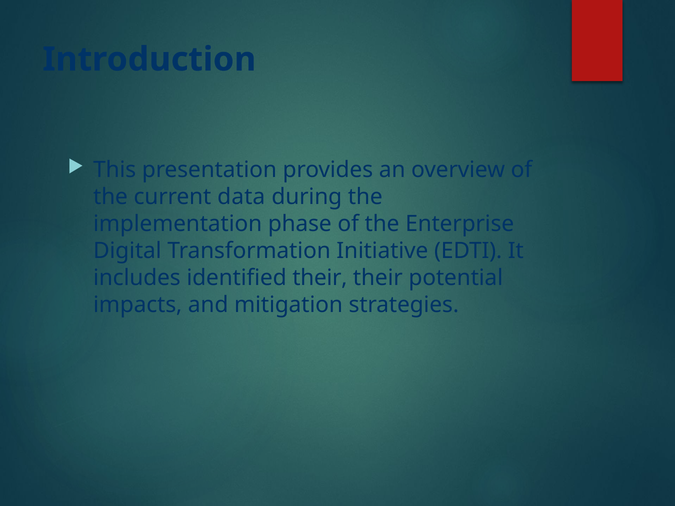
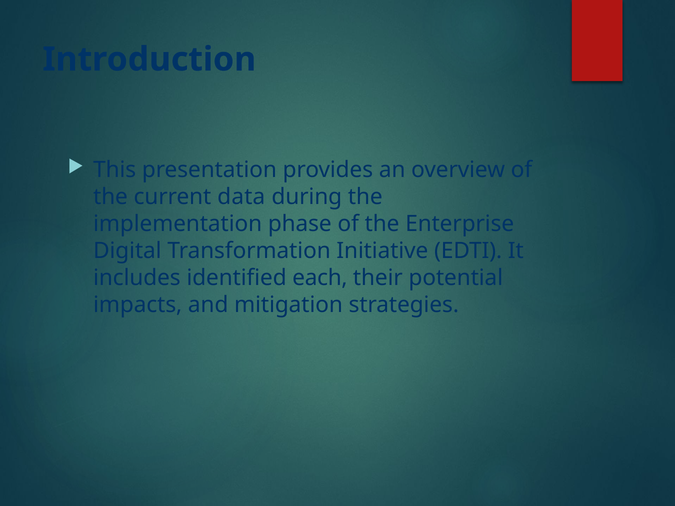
identified their: their -> each (320, 278)
